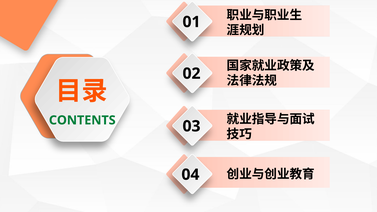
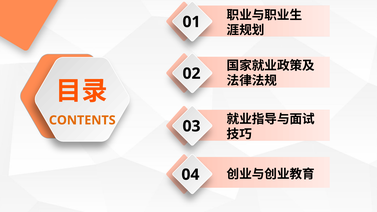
CONTENTS colour: green -> orange (82, 120)
